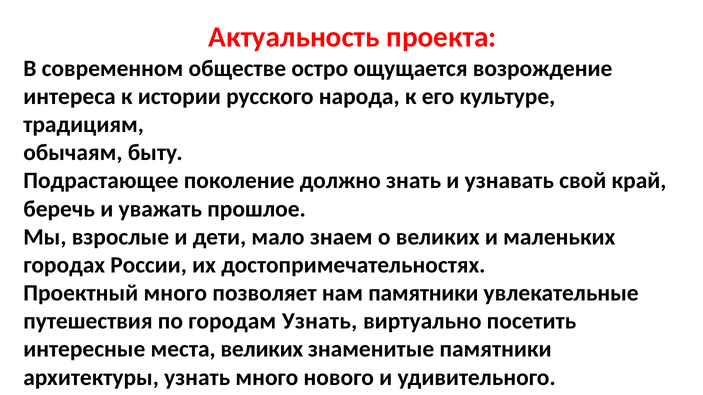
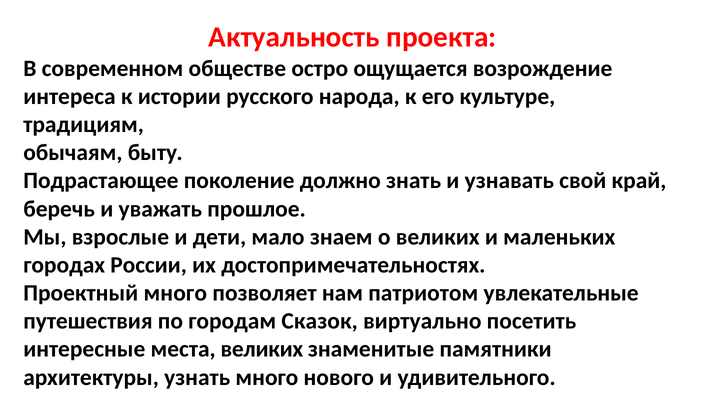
нам памятники: памятники -> патриотом (423, 293)
городам Узнать: Узнать -> Сказок (320, 322)
